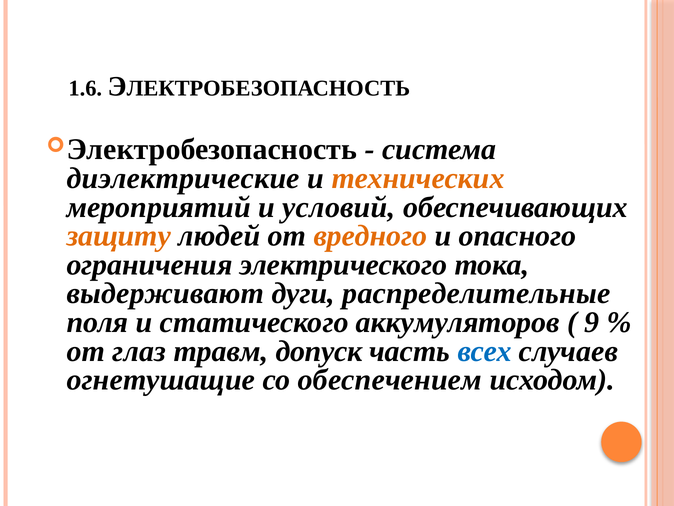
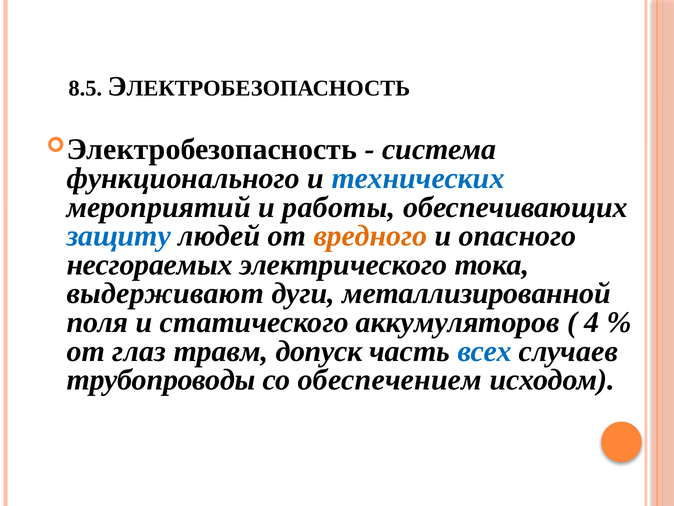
1.6: 1.6 -> 8.5 (85, 88)
диэлектрические: диэлектрические -> функционального (183, 178)
технических colour: orange -> blue (418, 178)
условий: условий -> работы (339, 207)
защиту colour: orange -> blue (119, 236)
ограничения: ограничения -> несгораемых (150, 264)
распределительные: распределительные -> металлизированной (477, 293)
9: 9 -> 4 (592, 322)
огнетушащие: огнетушащие -> трубопроводы (161, 380)
